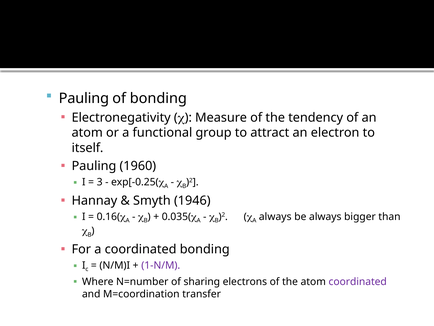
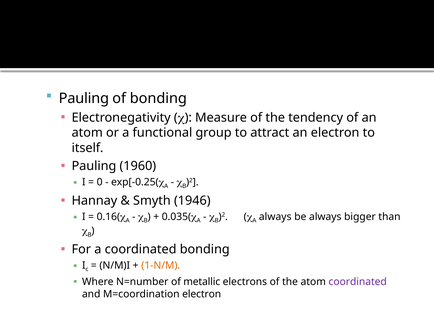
3: 3 -> 0 (100, 182)
1-N/M colour: purple -> orange (161, 265)
sharing: sharing -> metallic (202, 281)
M=coordination transfer: transfer -> electron (202, 294)
